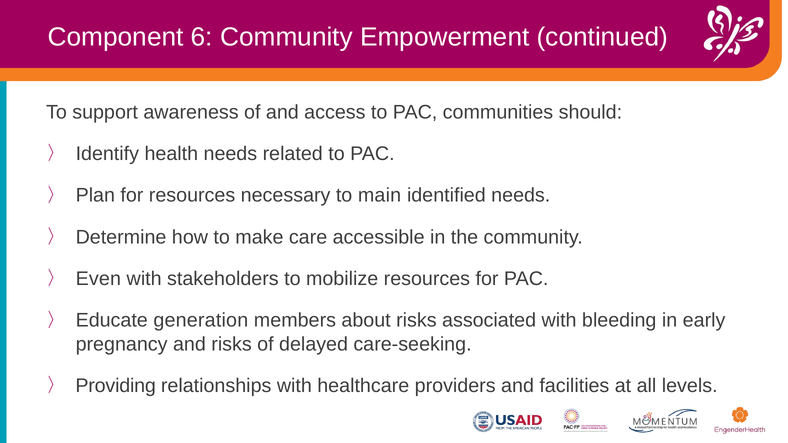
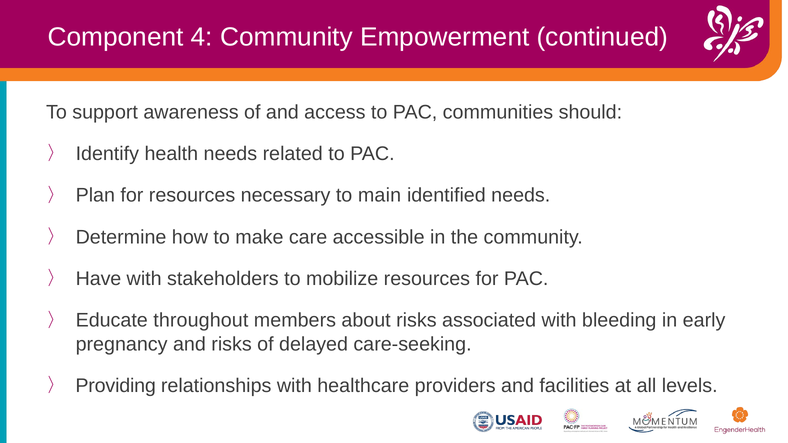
6: 6 -> 4 (202, 37)
Even: Even -> Have (98, 279)
generation: generation -> throughout (201, 321)
